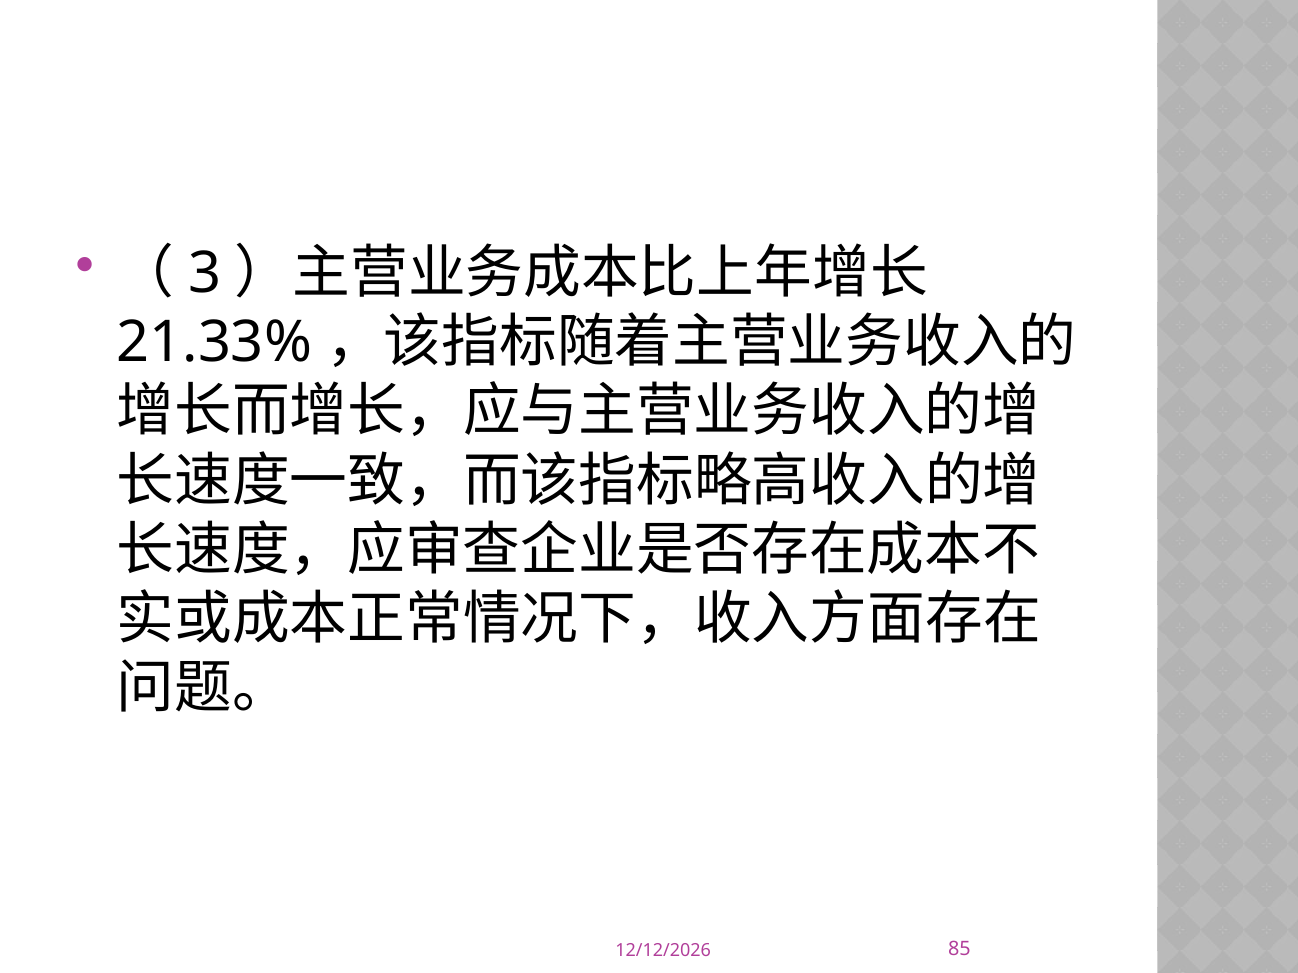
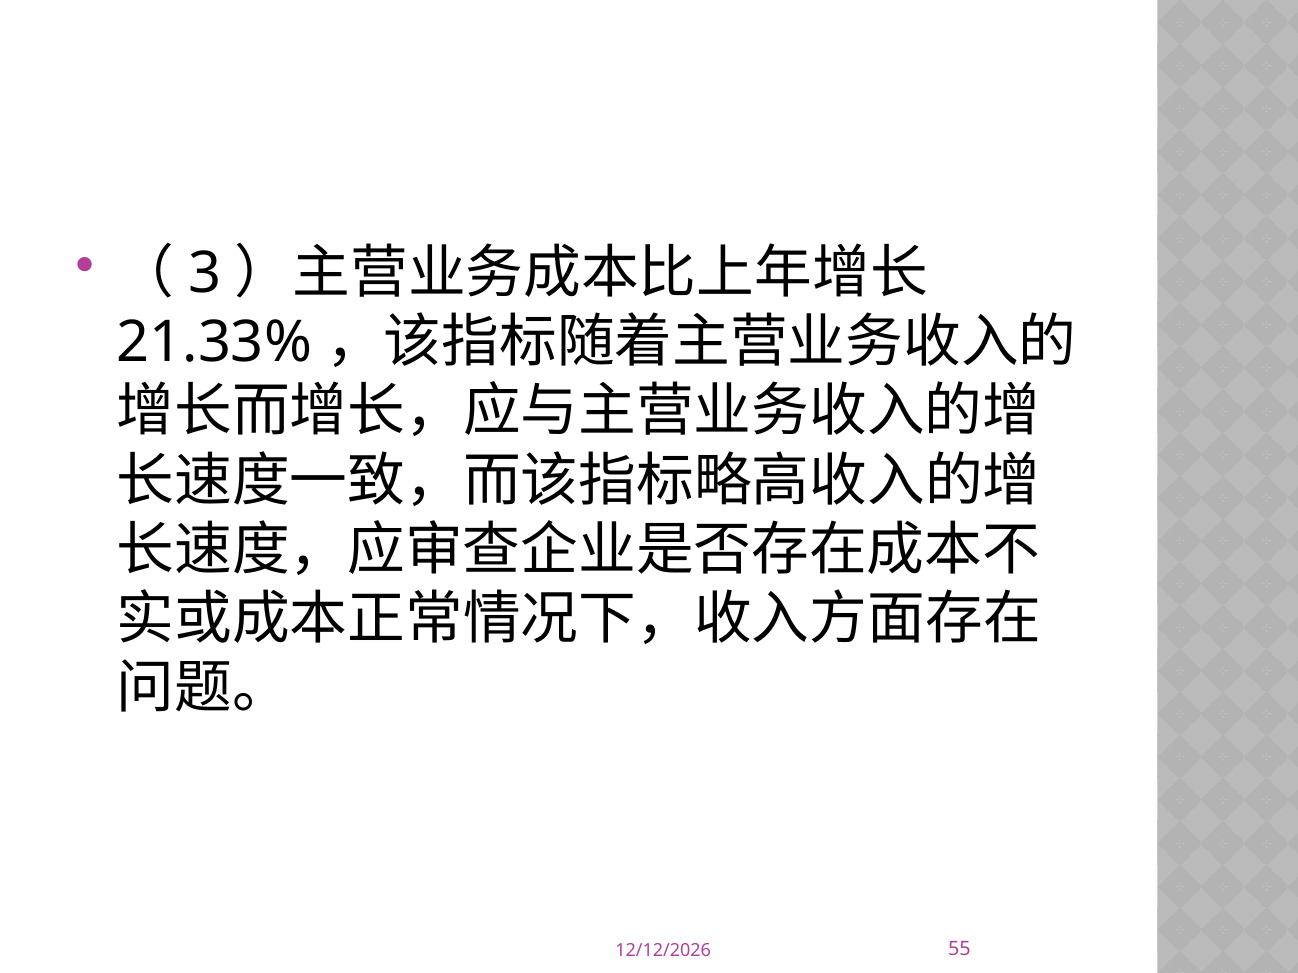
85: 85 -> 55 (959, 949)
